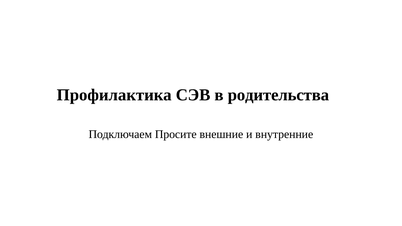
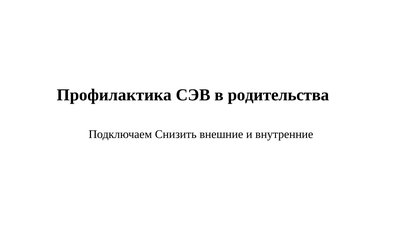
Просите: Просите -> Снизить (176, 134)
